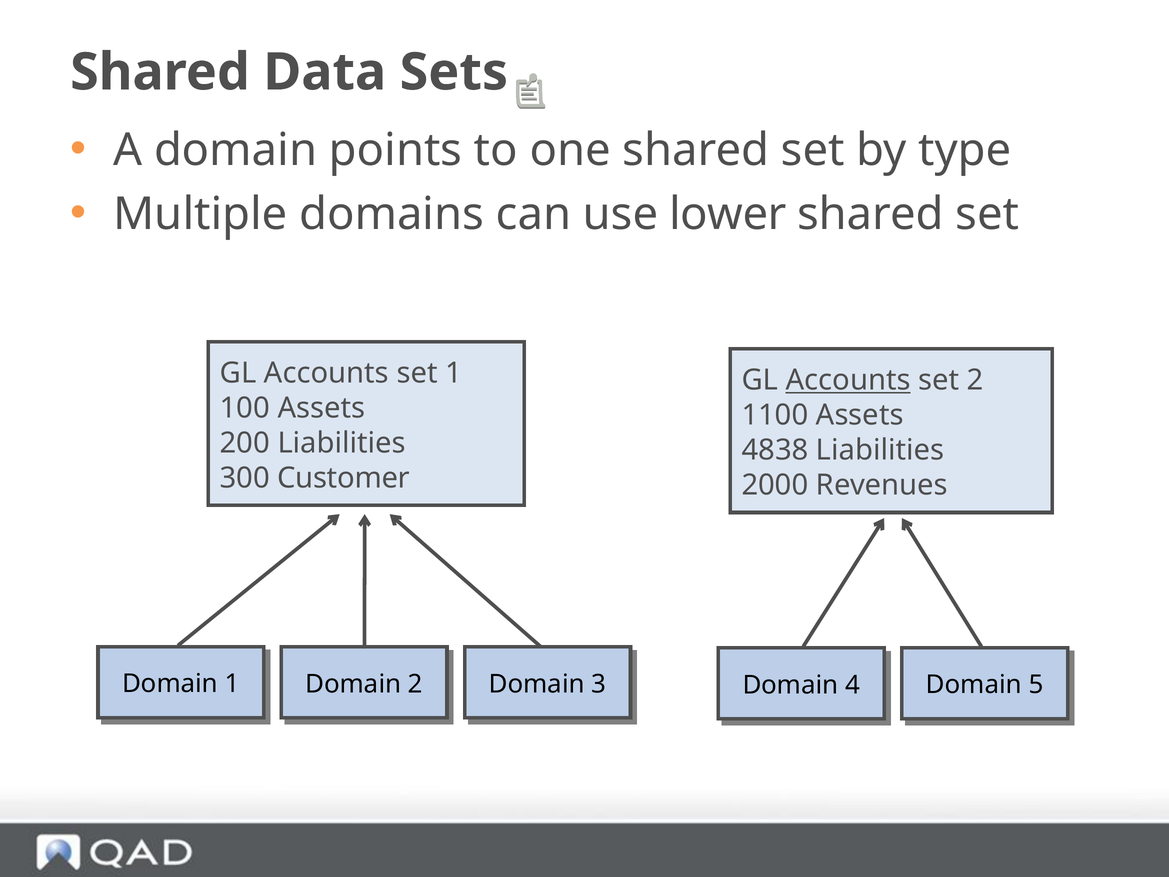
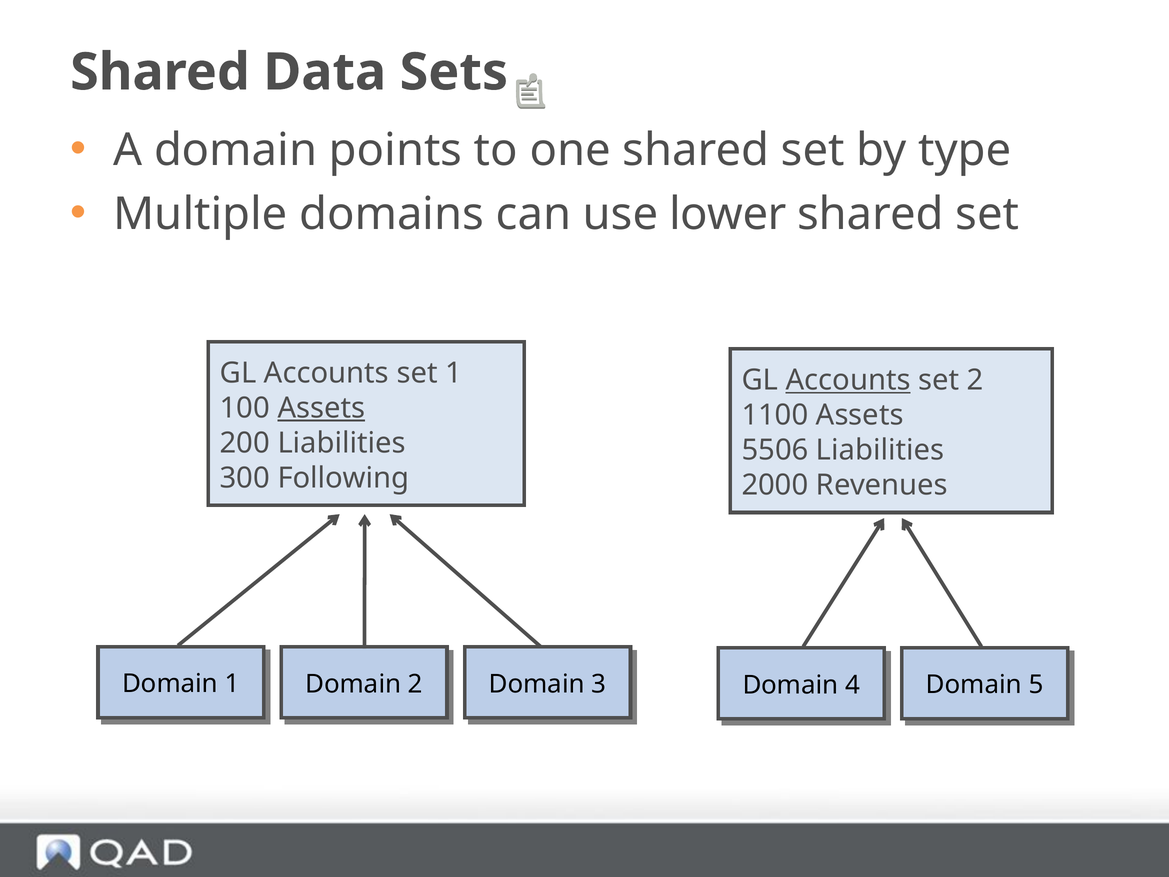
Assets underline: none -> present (321, 408)
4838: 4838 -> 5506 (775, 450)
Customer: Customer -> Following (343, 478)
